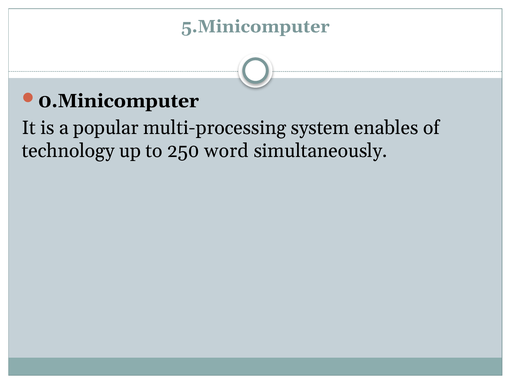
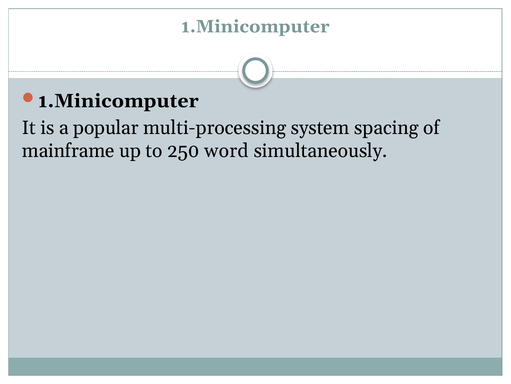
5.Minicomputer: 5.Minicomputer -> 1.Minicomputer (255, 26)
0.Minicomputer: 0.Minicomputer -> 1.Minicomputer (118, 101)
enables: enables -> spacing (386, 128)
technology: technology -> mainframe (68, 151)
